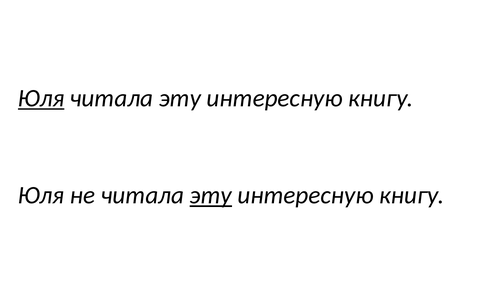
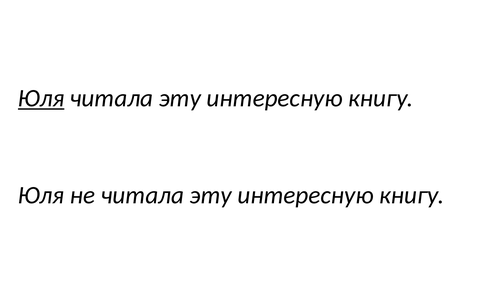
эту underline: present -> none (211, 195)
